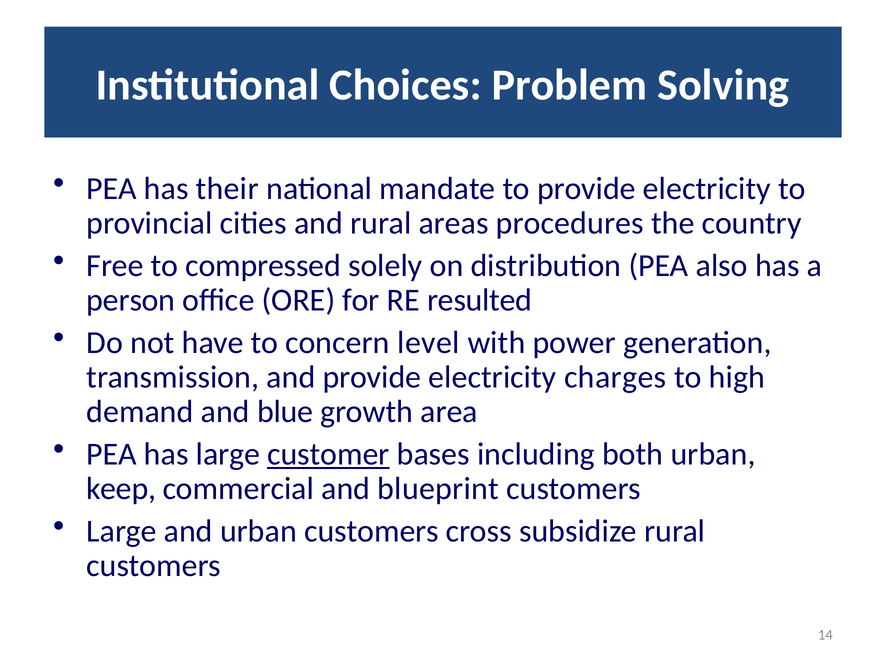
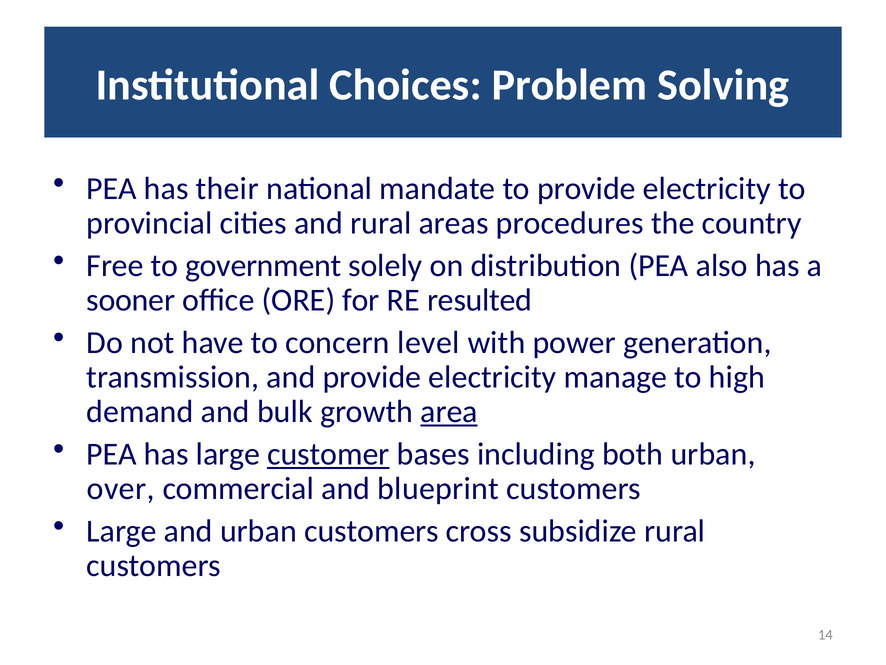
compressed: compressed -> government (263, 265)
person: person -> sooner (131, 300)
charges: charges -> manage (615, 377)
blue: blue -> bulk (285, 411)
area underline: none -> present (449, 411)
keep: keep -> over (121, 488)
